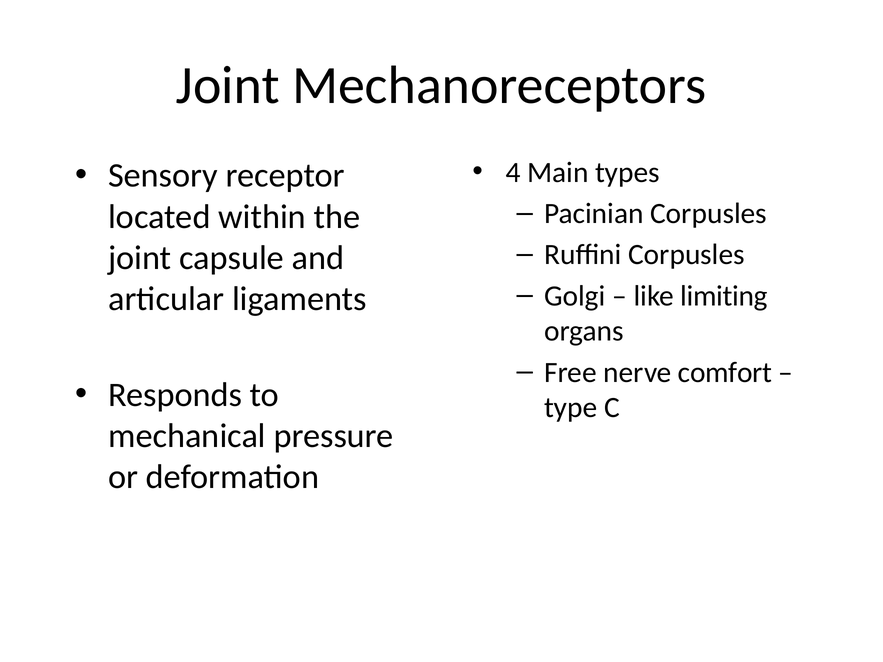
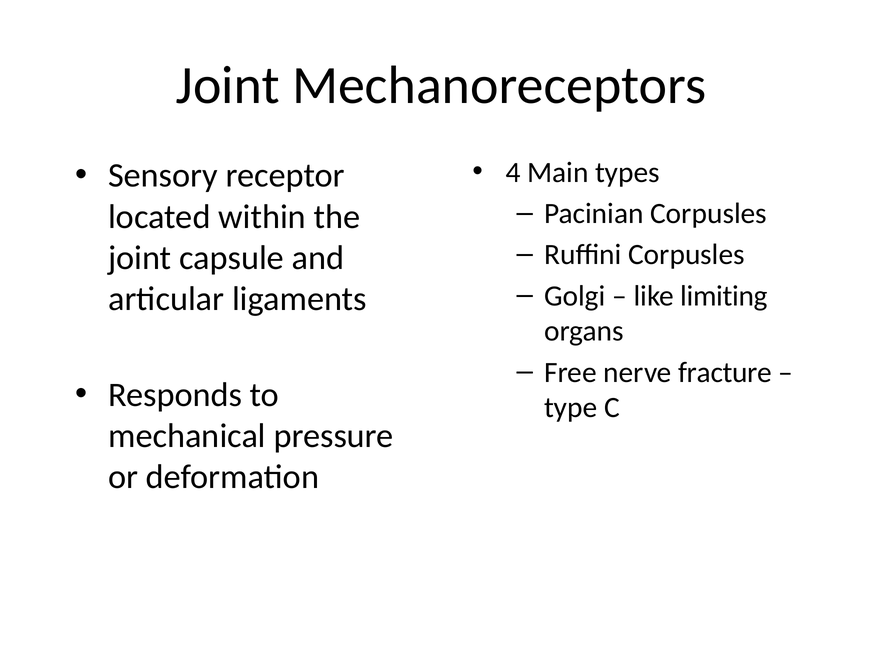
comfort: comfort -> fracture (725, 373)
